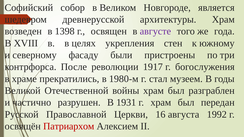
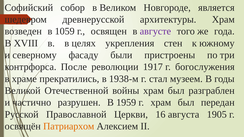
1398: 1398 -> 1059 (65, 31)
1980-м: 1980-м -> 1938-м (124, 79)
1931: 1931 -> 1959 (126, 103)
1992: 1992 -> 1905 (217, 115)
Патриархом colour: red -> orange (69, 127)
